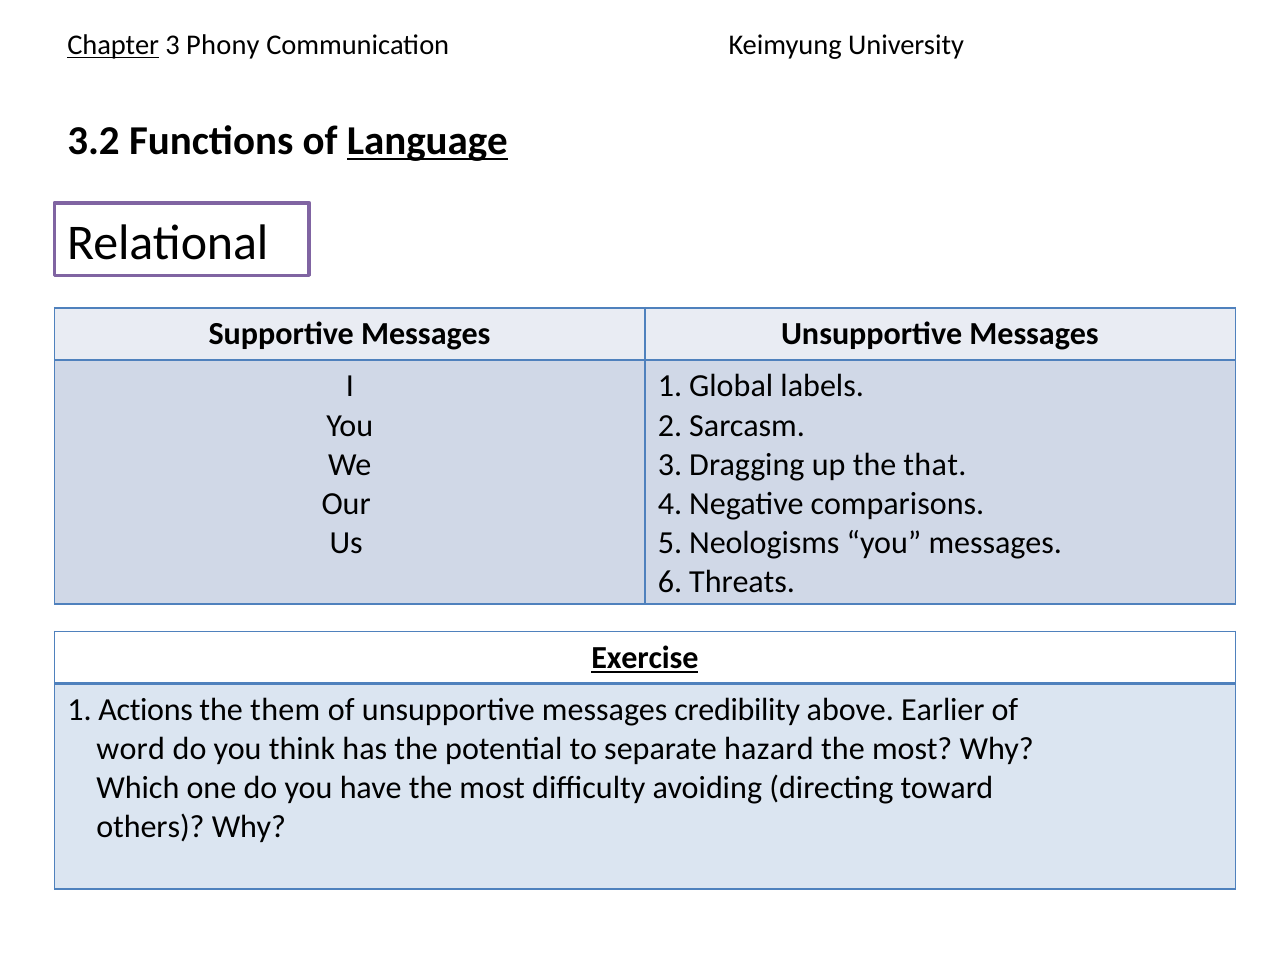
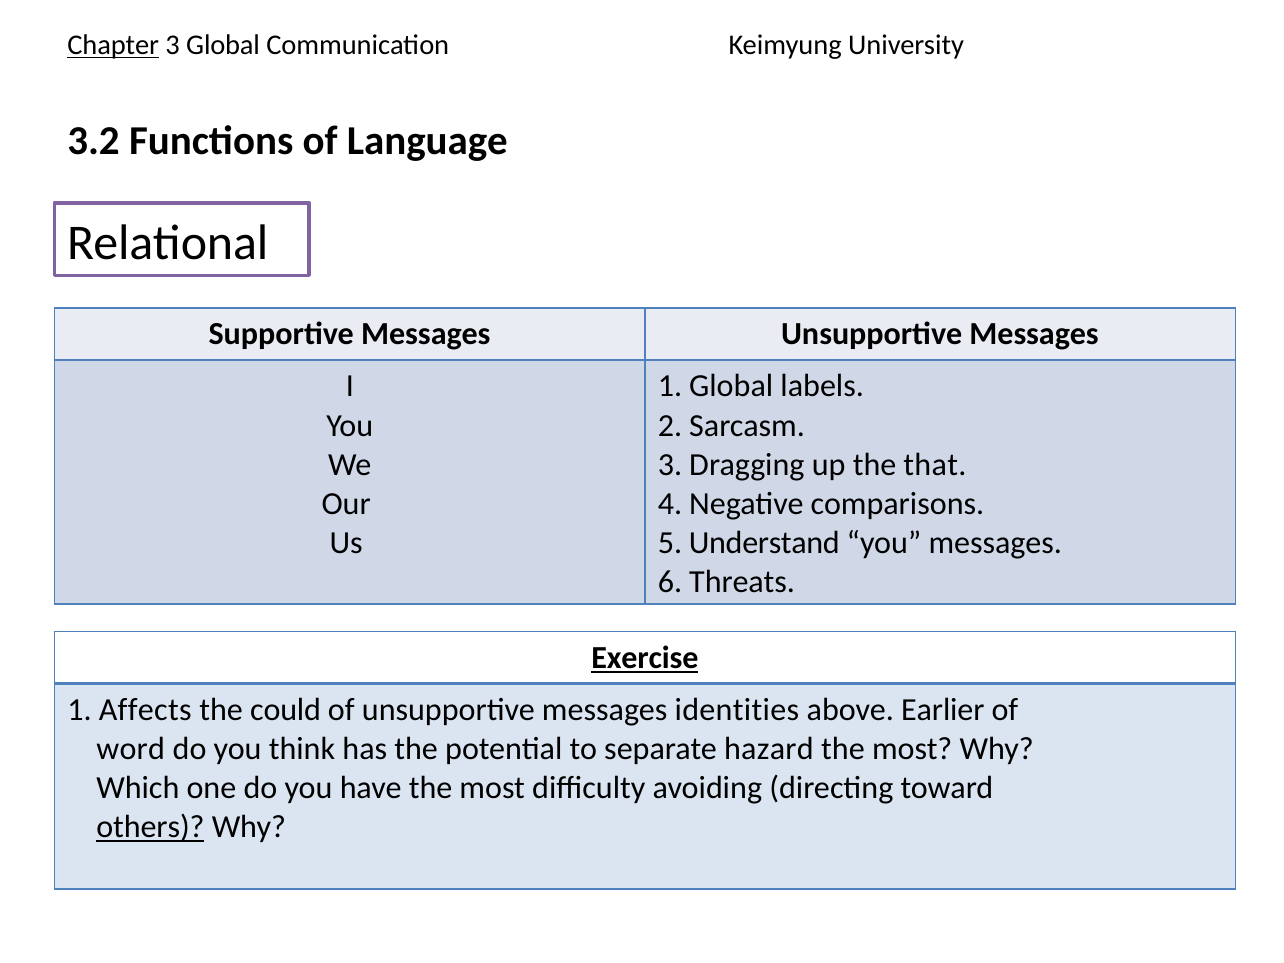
3 Phony: Phony -> Global (223, 45)
Language underline: present -> none (427, 141)
Neologisms: Neologisms -> Understand (764, 543)
Actions: Actions -> Affects (145, 710)
them: them -> could (286, 710)
credibility: credibility -> identities (737, 710)
others underline: none -> present (150, 827)
